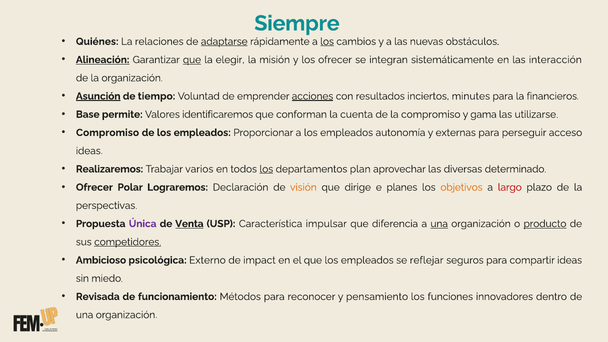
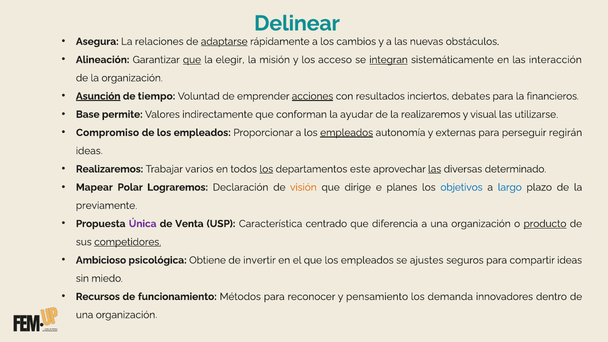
Siempre: Siempre -> Delinear (297, 23)
Quiénes: Quiénes -> Asegura (97, 42)
los underline: present -> none (327, 42)
Alineación underline: present -> none (103, 60)
los ofrecer: ofrecer -> acceso (335, 60)
integran underline: none -> present (389, 60)
minutes: minutes -> debates (471, 96)
identificaremos: identificaremos -> indirectamente (218, 114)
cuenta: cuenta -> ayudar (357, 114)
la compromiso: compromiso -> realizaremos (431, 114)
gama: gama -> visual (484, 114)
empleados underline: none -> present (347, 133)
acceso: acceso -> regirán (565, 133)
plan: plan -> este (360, 169)
las underline: none -> present (435, 169)
Ofrecer: Ofrecer -> Mapear (94, 187)
objetivos colour: orange -> blue (462, 187)
largo colour: red -> blue (510, 187)
perspectivas: perspectivas -> previamente (106, 206)
Venta underline: present -> none (189, 224)
impulsar: impulsar -> centrado (326, 224)
una underline: present -> none (439, 224)
Externo: Externo -> Obtiene (208, 260)
impact: impact -> invertir (259, 260)
reflejar: reflejar -> ajustes (427, 260)
Revisada: Revisada -> Recursos (98, 297)
funciones: funciones -> demanda (450, 297)
